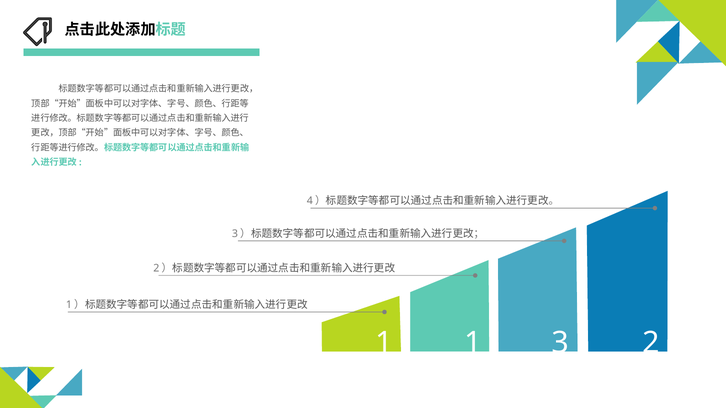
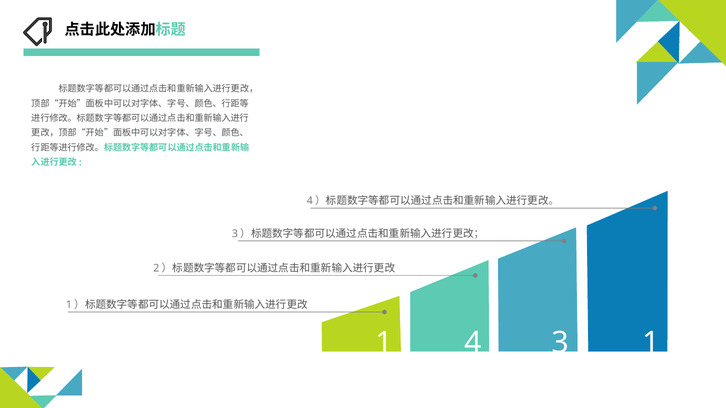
1 1: 1 -> 4 (473, 343)
3 2: 2 -> 1 (651, 343)
